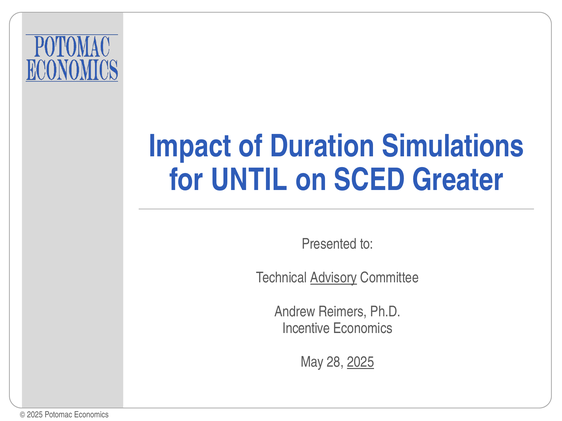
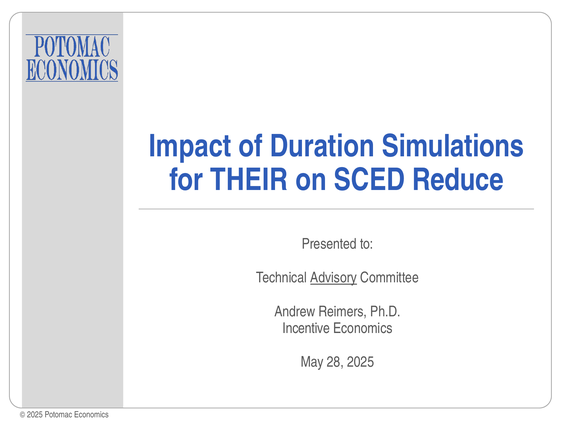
UNTIL: UNTIL -> THEIR (249, 180)
Greater: Greater -> Reduce (458, 180)
2025 underline: present -> none (361, 363)
